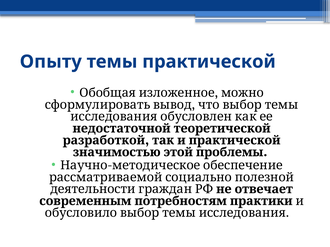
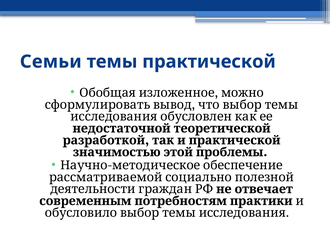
Опыту: Опыту -> Семьи (51, 62)
